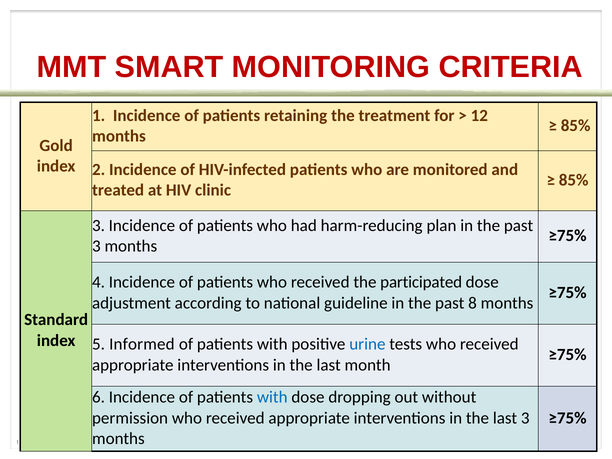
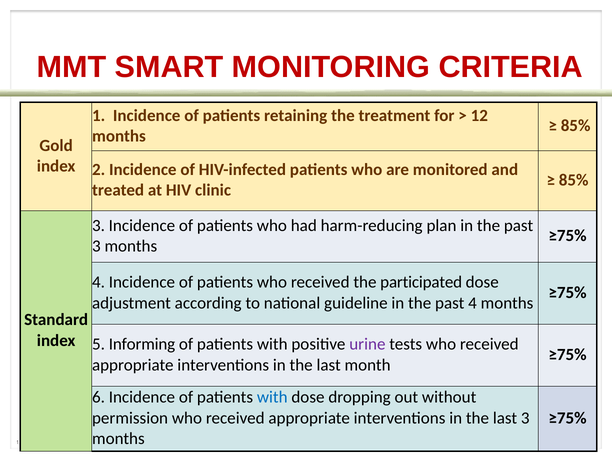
past 8: 8 -> 4 (473, 303)
Informed: Informed -> Informing (142, 344)
urine colour: blue -> purple (367, 344)
